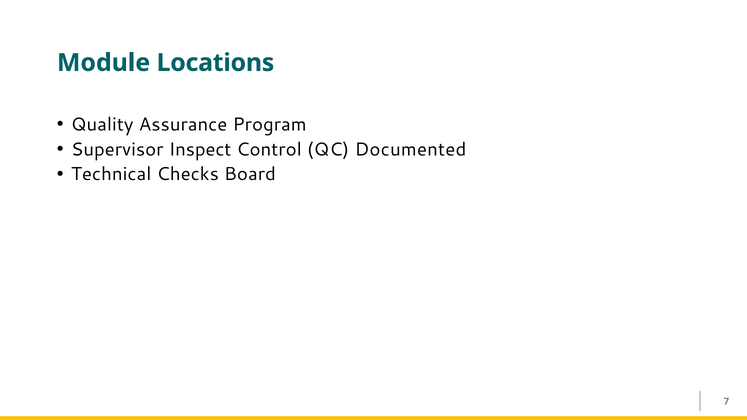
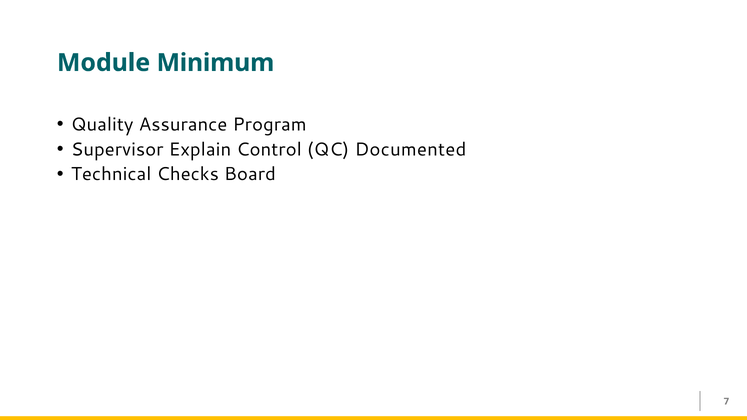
Locations: Locations -> Minimum (215, 63)
Inspect: Inspect -> Explain (200, 149)
